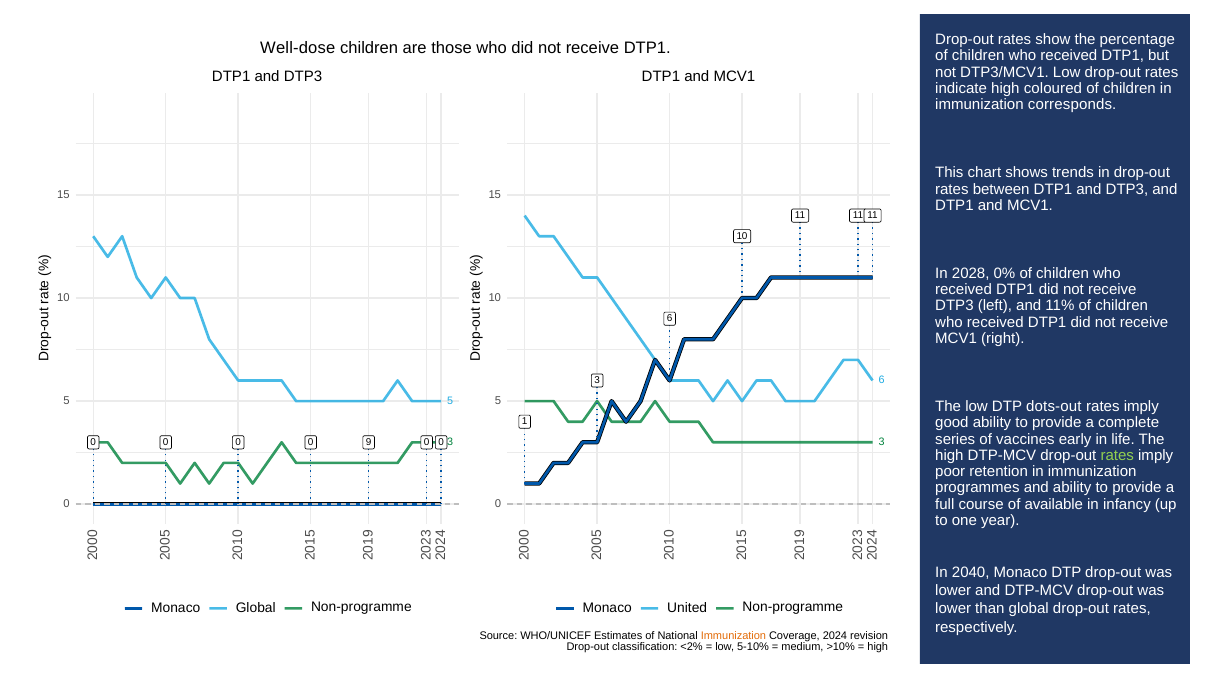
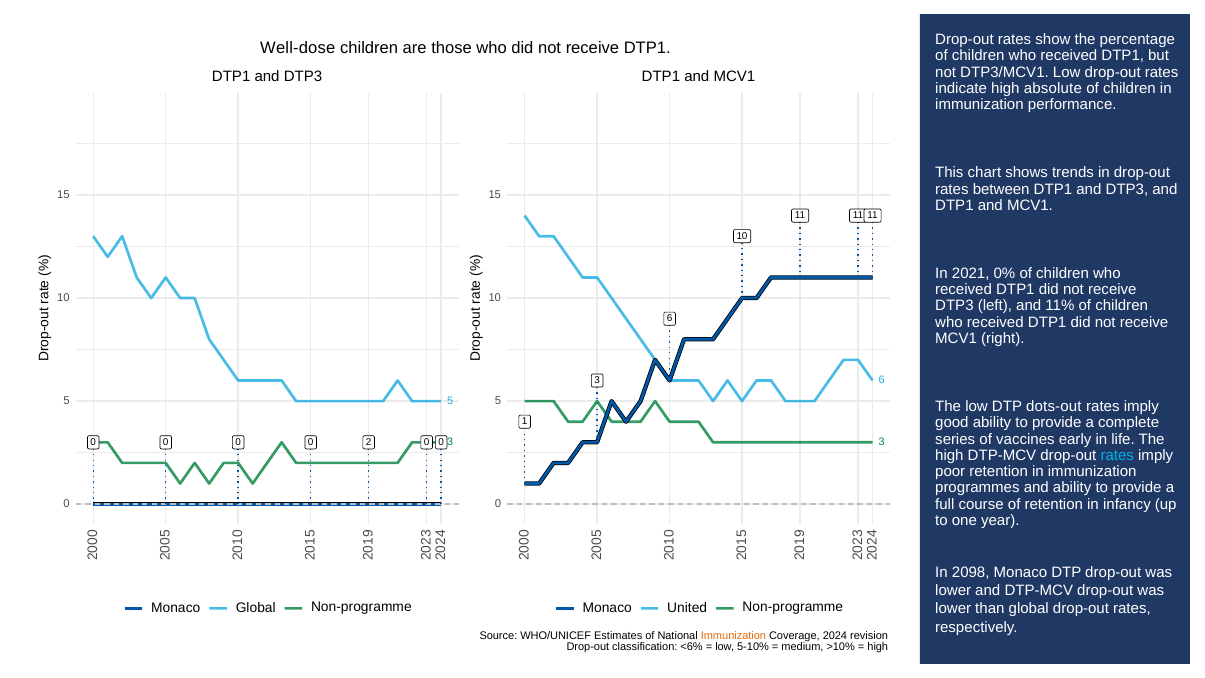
coloured: coloured -> absolute (1053, 88)
corresponds: corresponds -> performance (1072, 105)
2028: 2028 -> 2021 (971, 273)
9: 9 -> 2 (369, 442)
rates colour: light green -> light blue (1117, 455)
of available: available -> retention (1054, 504)
2040: 2040 -> 2098 (971, 573)
<2%: <2% -> <6% (692, 647)
